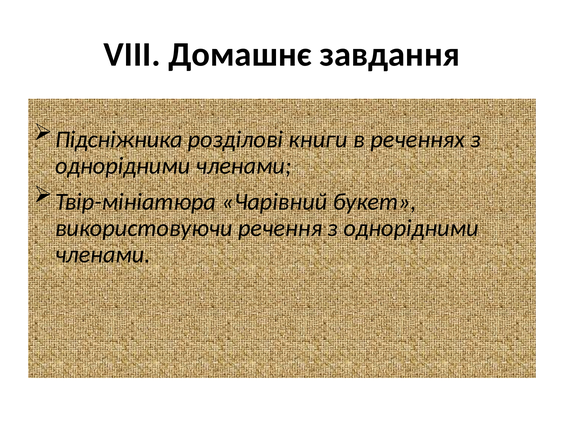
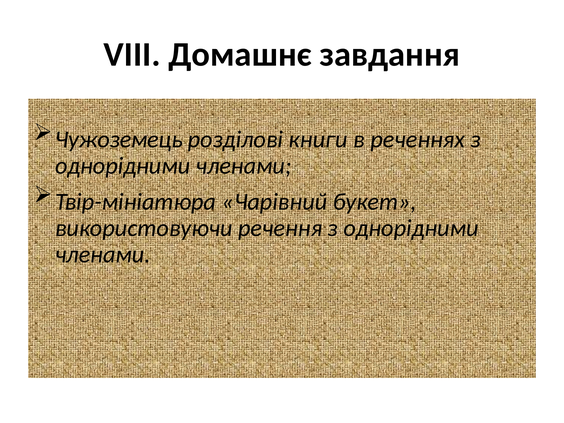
Підсніжника: Підсніжника -> Чужоземець (119, 140)
